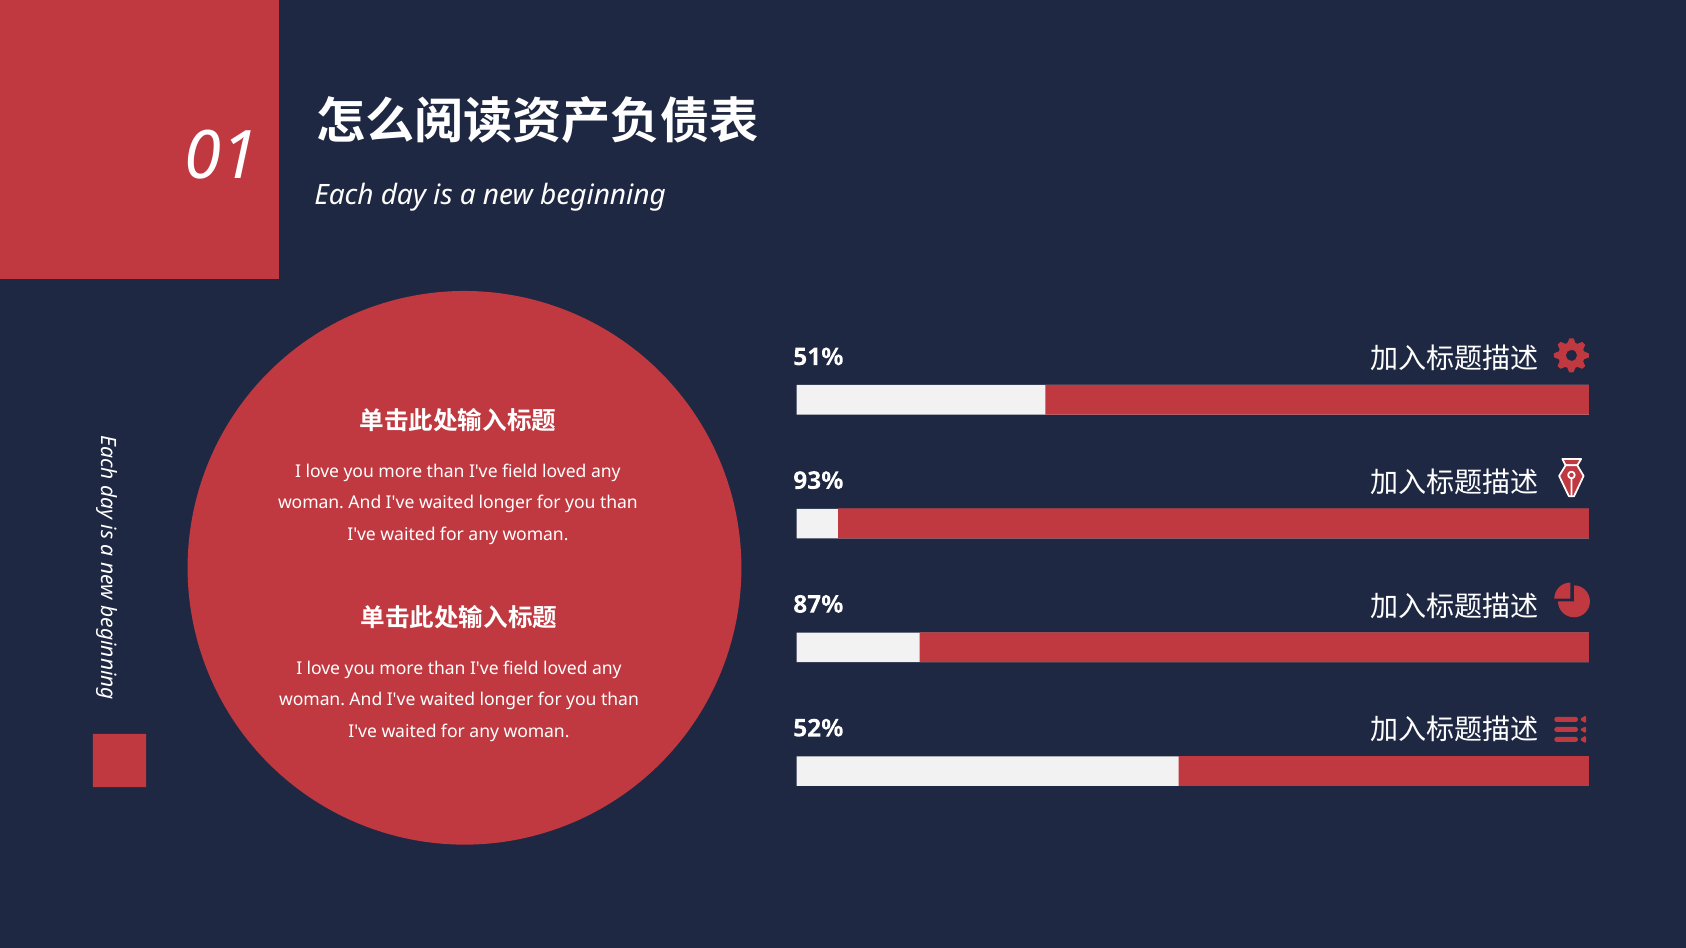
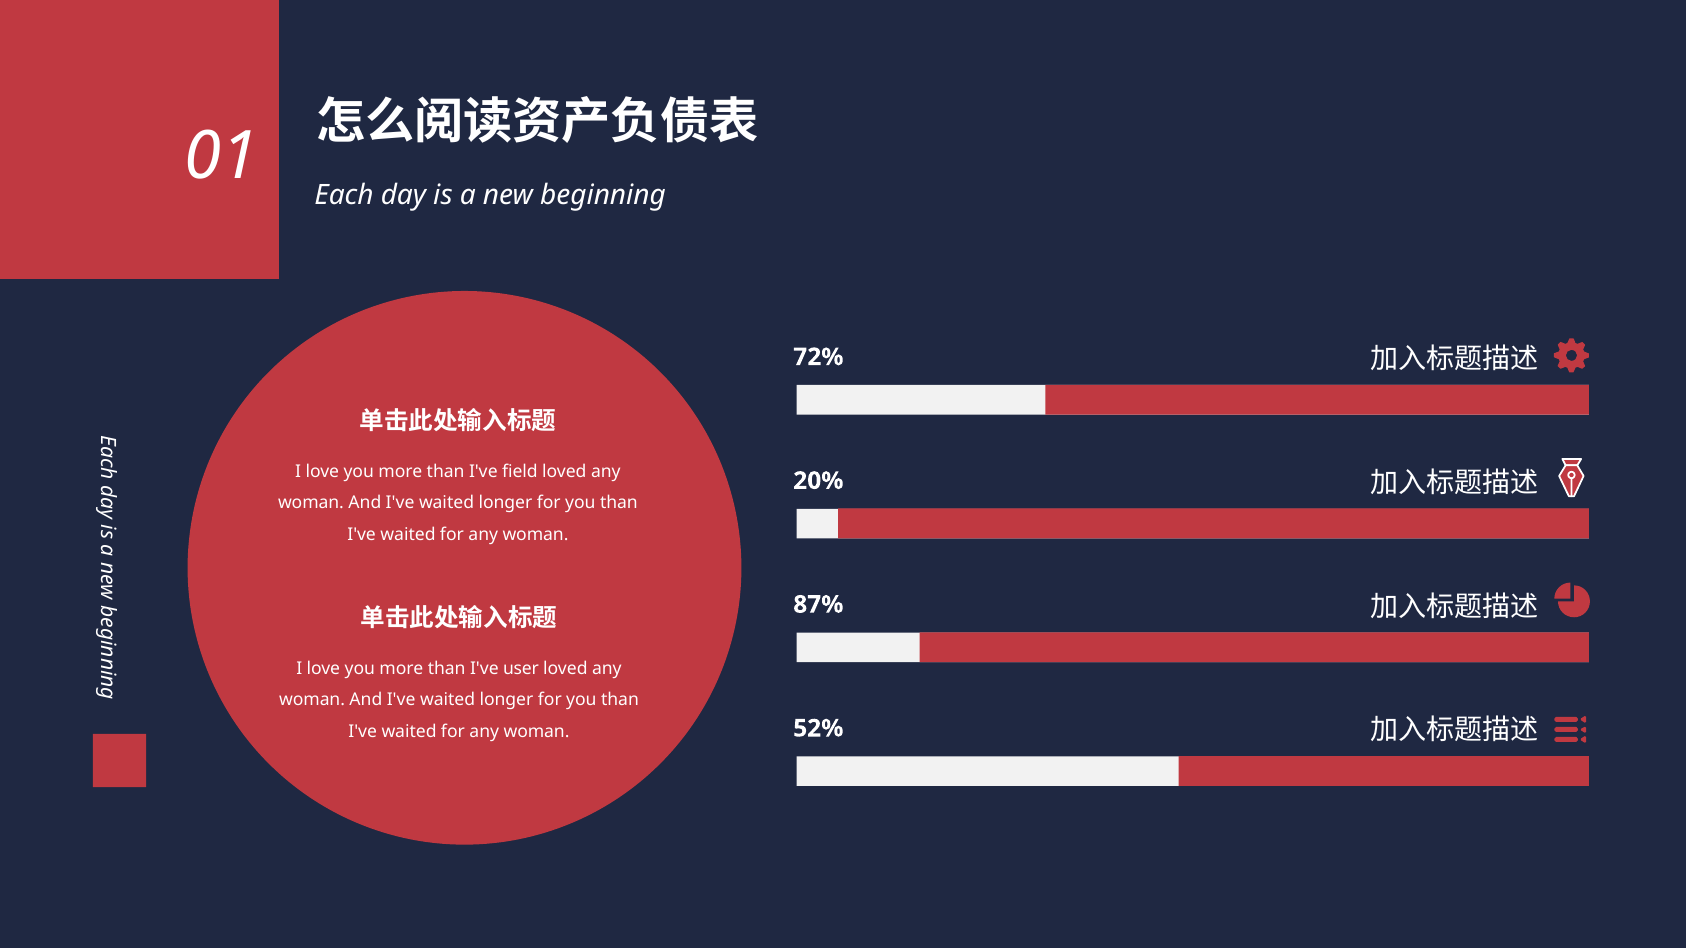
51%: 51% -> 72% (818, 357)
93%: 93% -> 20% (818, 481)
field: field -> user (521, 669)
